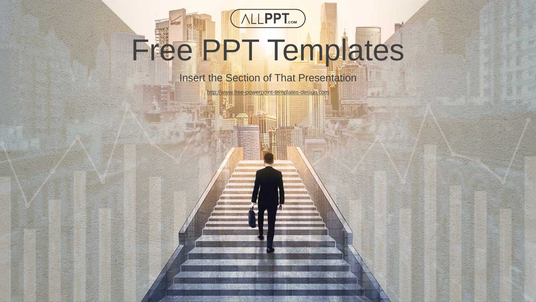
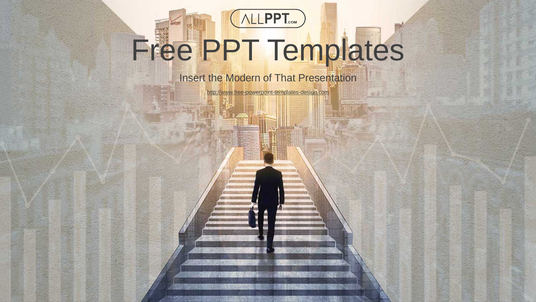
Section: Section -> Modern (243, 78)
